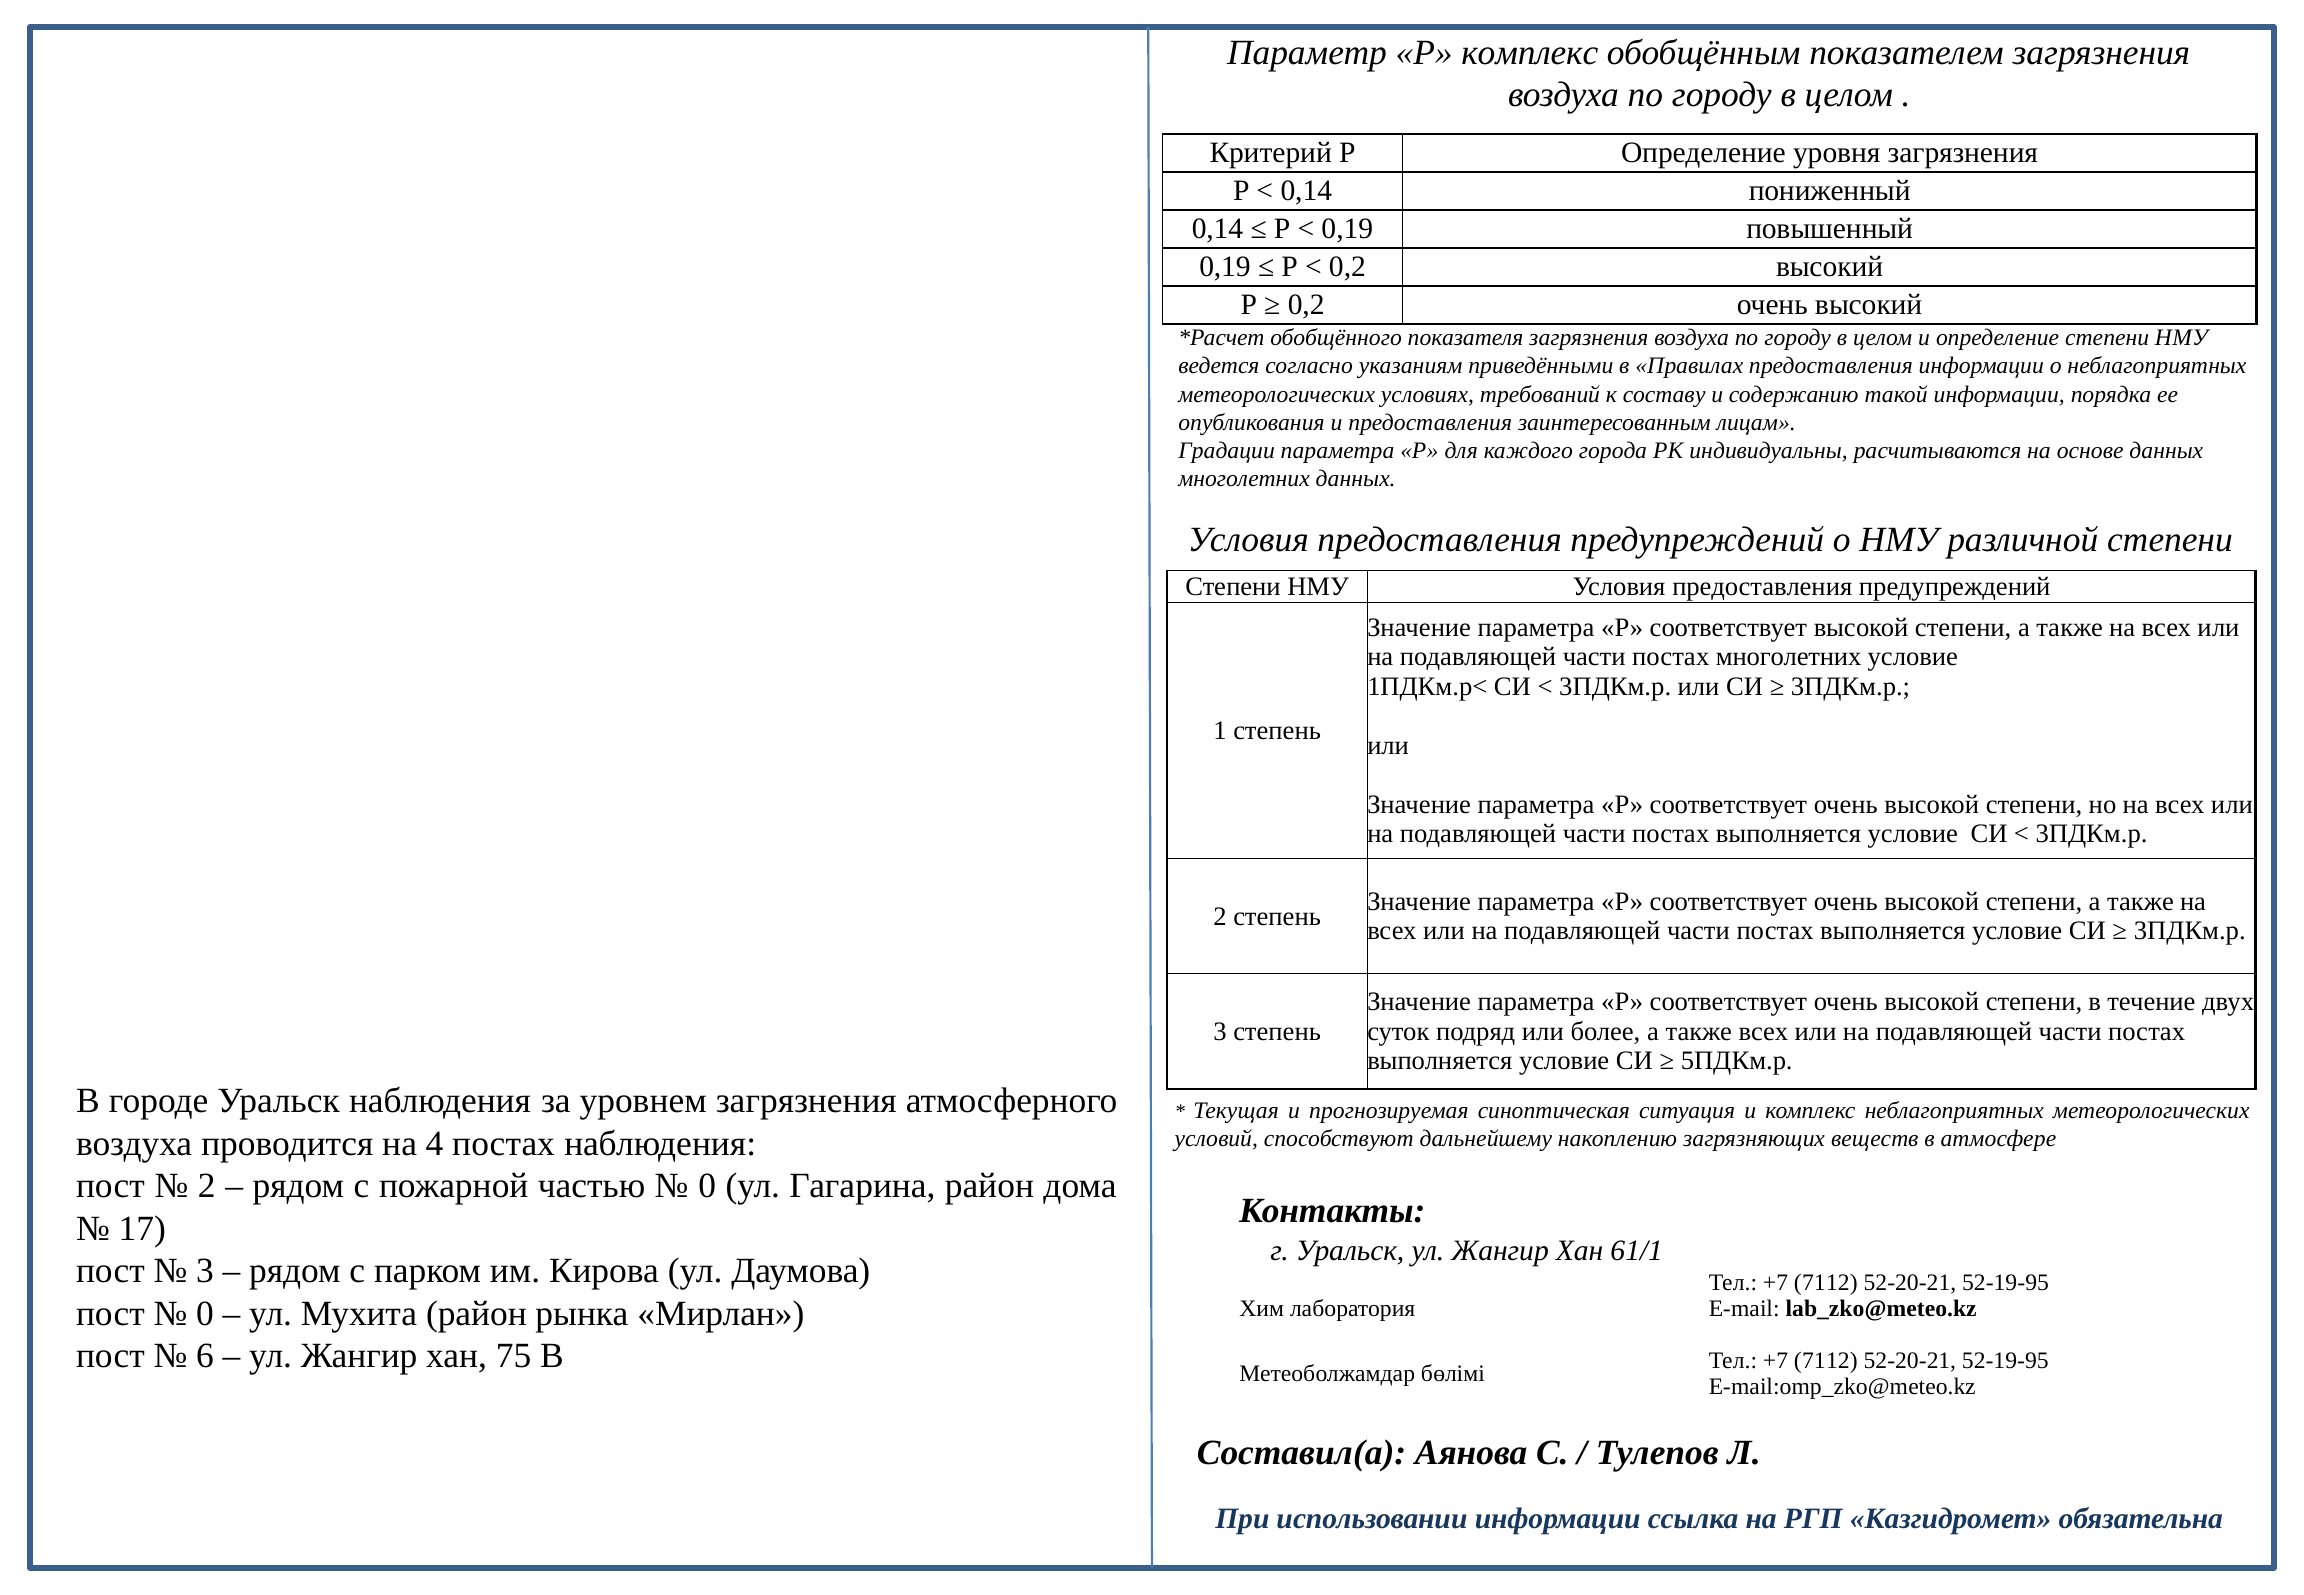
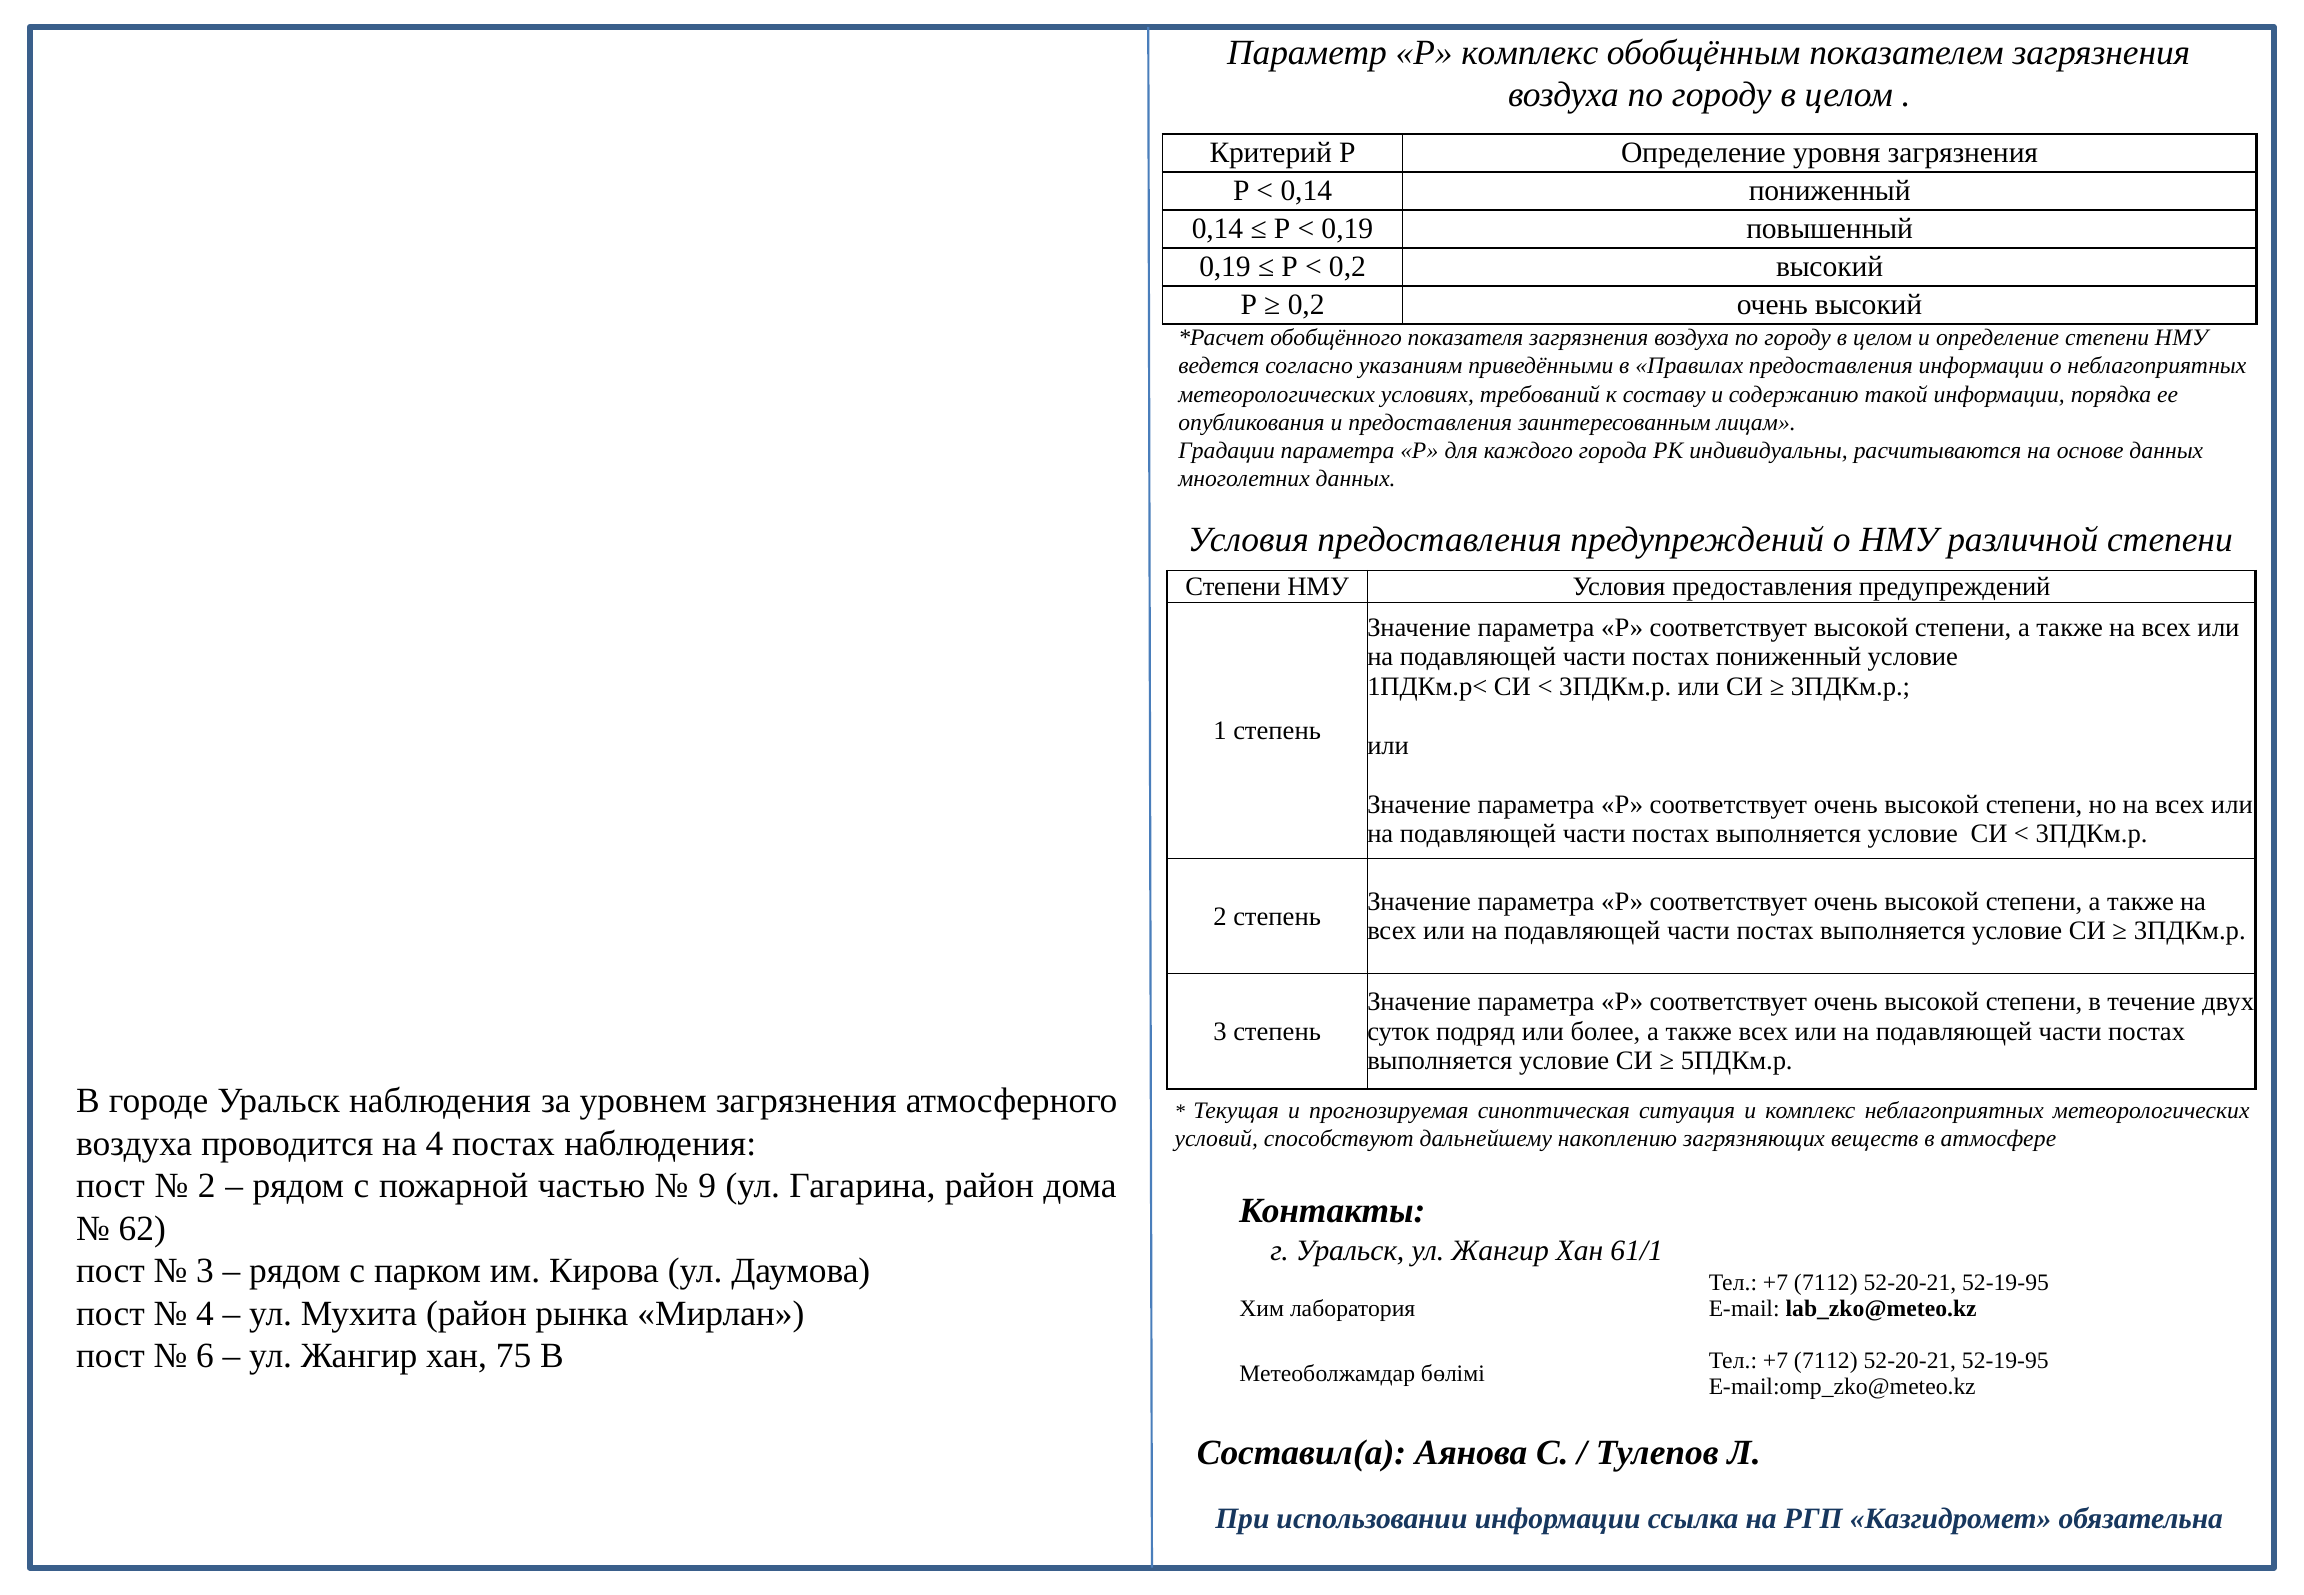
постах многолетних: многолетних -> пониженный (1789, 657)
0: 0 -> 9 (707, 1186)
17: 17 -> 62 (142, 1229)
0: 0 -> 4 (205, 1314)
